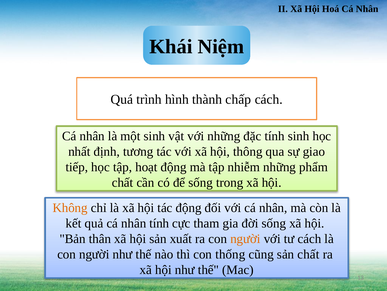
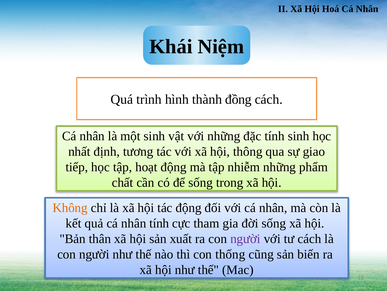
chấp: chấp -> đồng (238, 99)
người colour: orange -> purple (245, 238)
sản chất: chất -> biến (308, 254)
